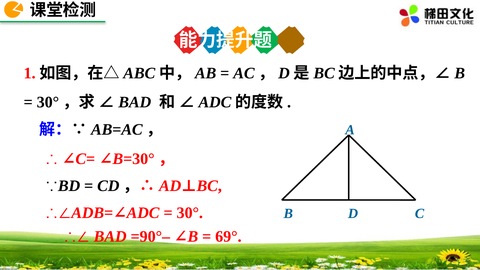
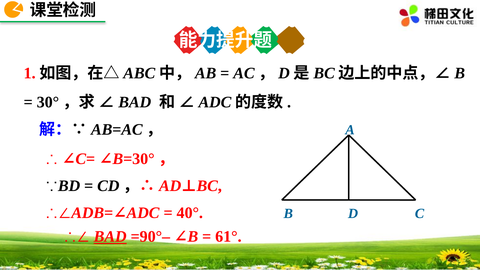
30°: 30° -> 40° (190, 213)
BAD underline: none -> present (110, 237)
69°: 69° -> 61° (228, 237)
